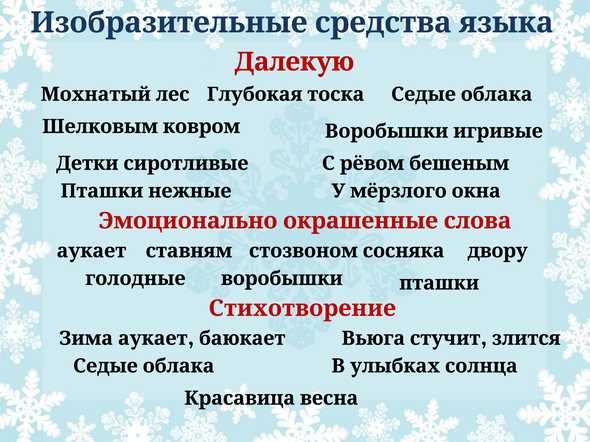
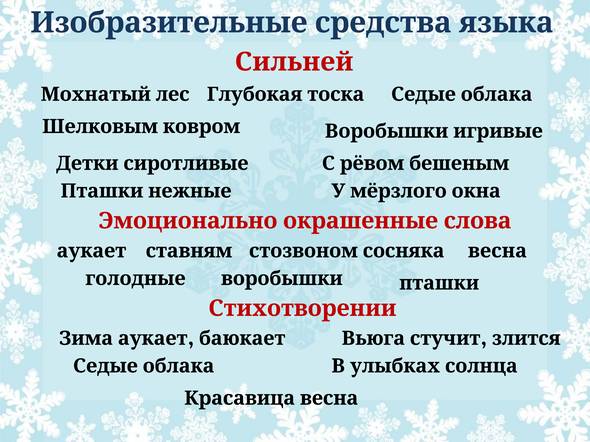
Далекую: Далекую -> Сильней (294, 62)
двору: двору -> весна (497, 251)
Стихотворение: Стихотворение -> Стихотворении (302, 309)
